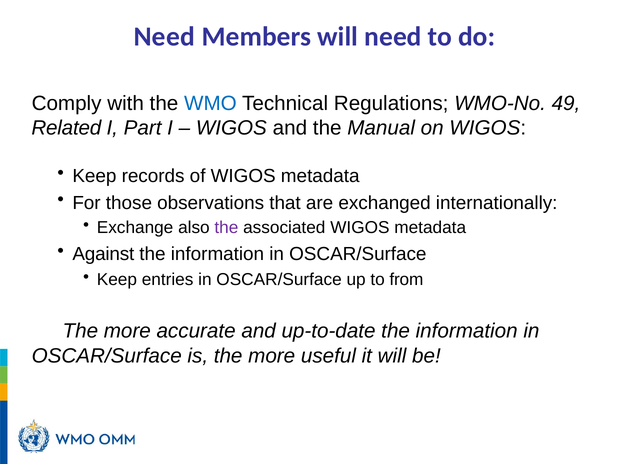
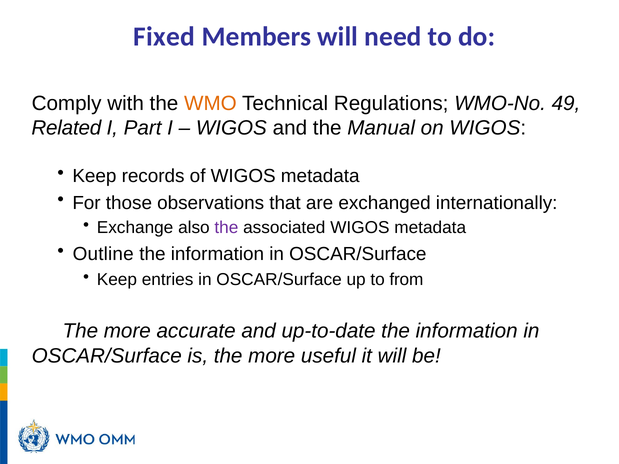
Need: Need -> Fixed (164, 37)
WMO colour: blue -> orange (210, 103)
Against: Against -> Outline (103, 254)
